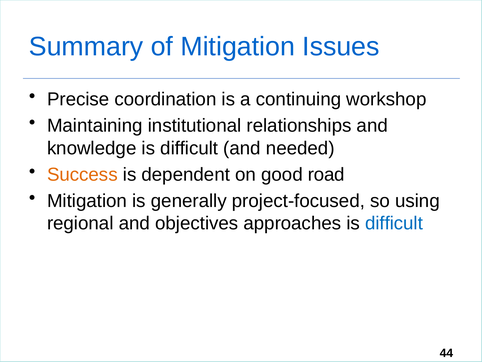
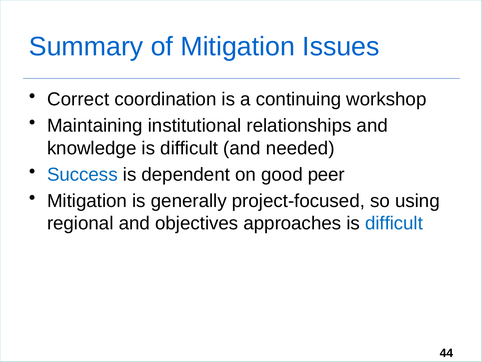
Precise: Precise -> Correct (78, 99)
Success colour: orange -> blue (82, 174)
road: road -> peer (326, 174)
